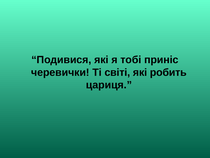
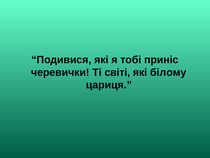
робить: робить -> білому (168, 72)
